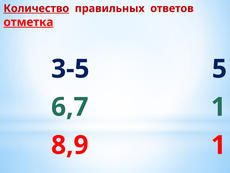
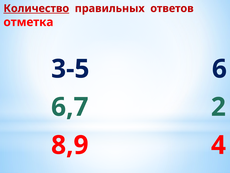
отметка underline: present -> none (28, 22)
5: 5 -> 6 (219, 69)
6,7 1: 1 -> 2 (218, 107)
8,9 1: 1 -> 4 (218, 145)
